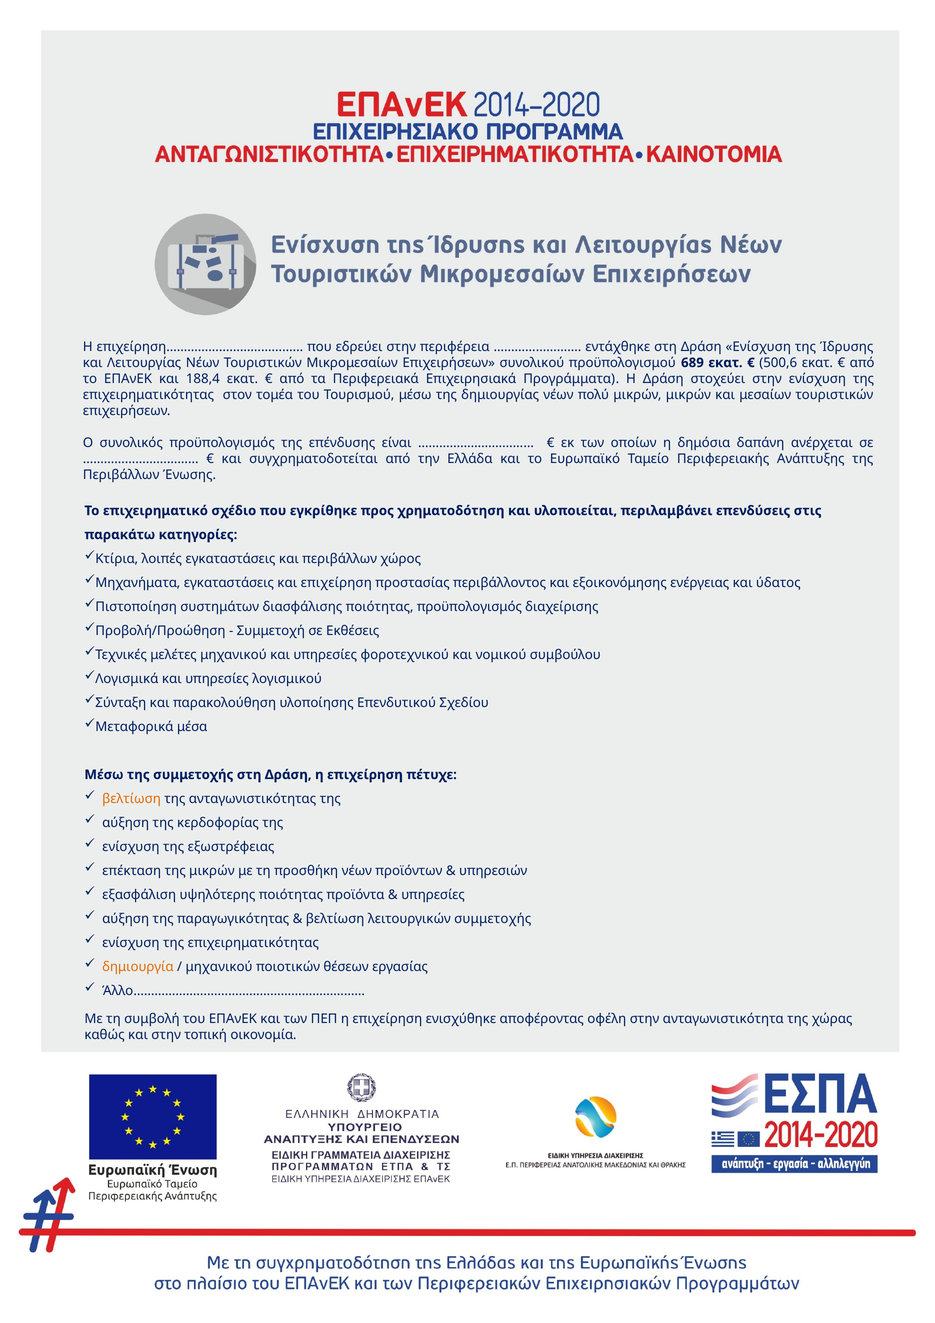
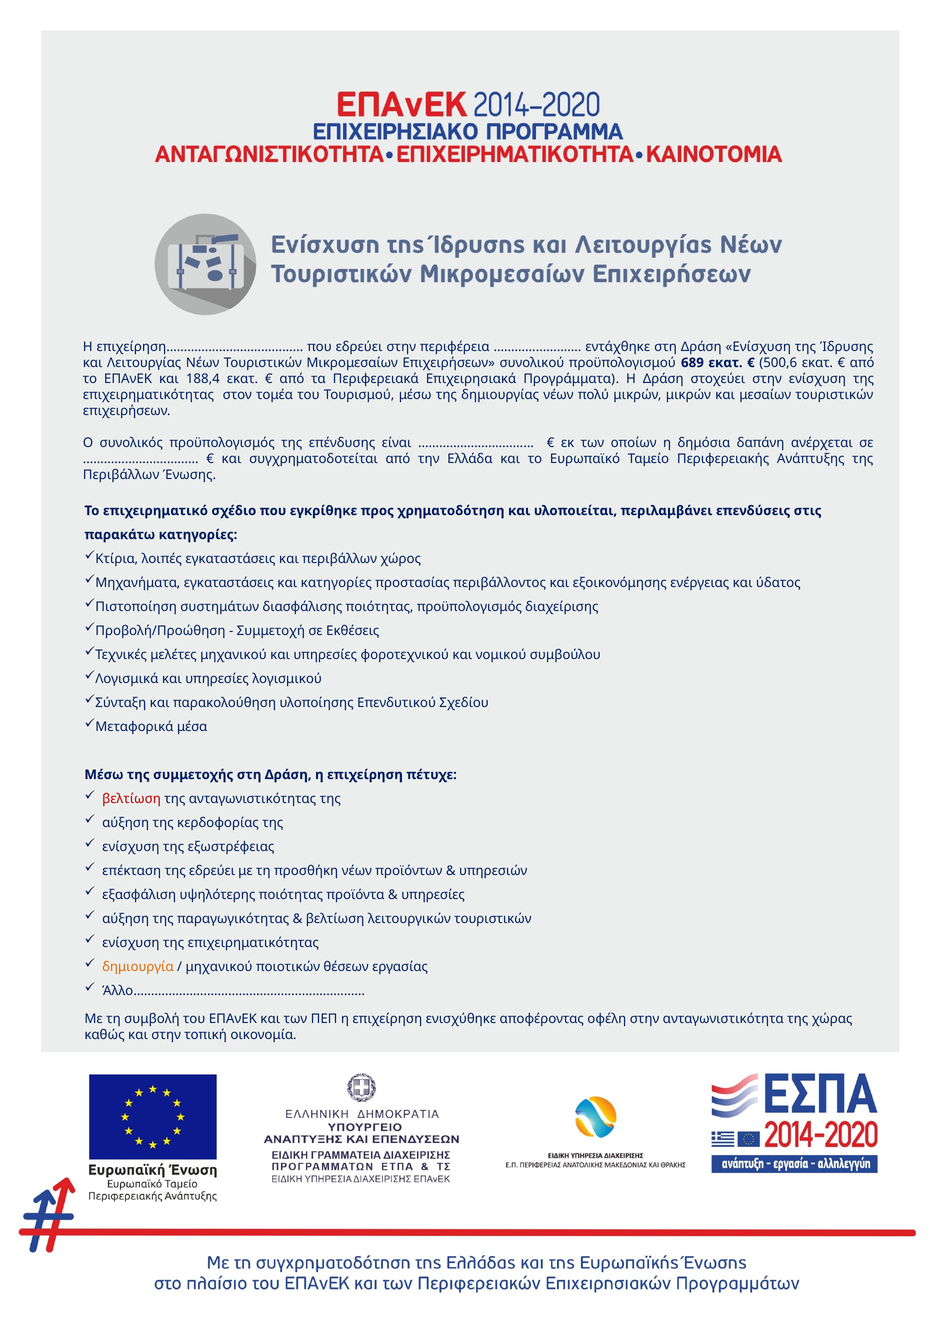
και επιχείρηση: επιχείρηση -> κατηγορίες (336, 582)
βελτίωση colour: orange -> red (132, 798)
της μικρών: μικρών -> εδρεύει (212, 870)
λειτουργικών συμμετοχής: συμμετοχής -> τουριστικών (493, 918)
